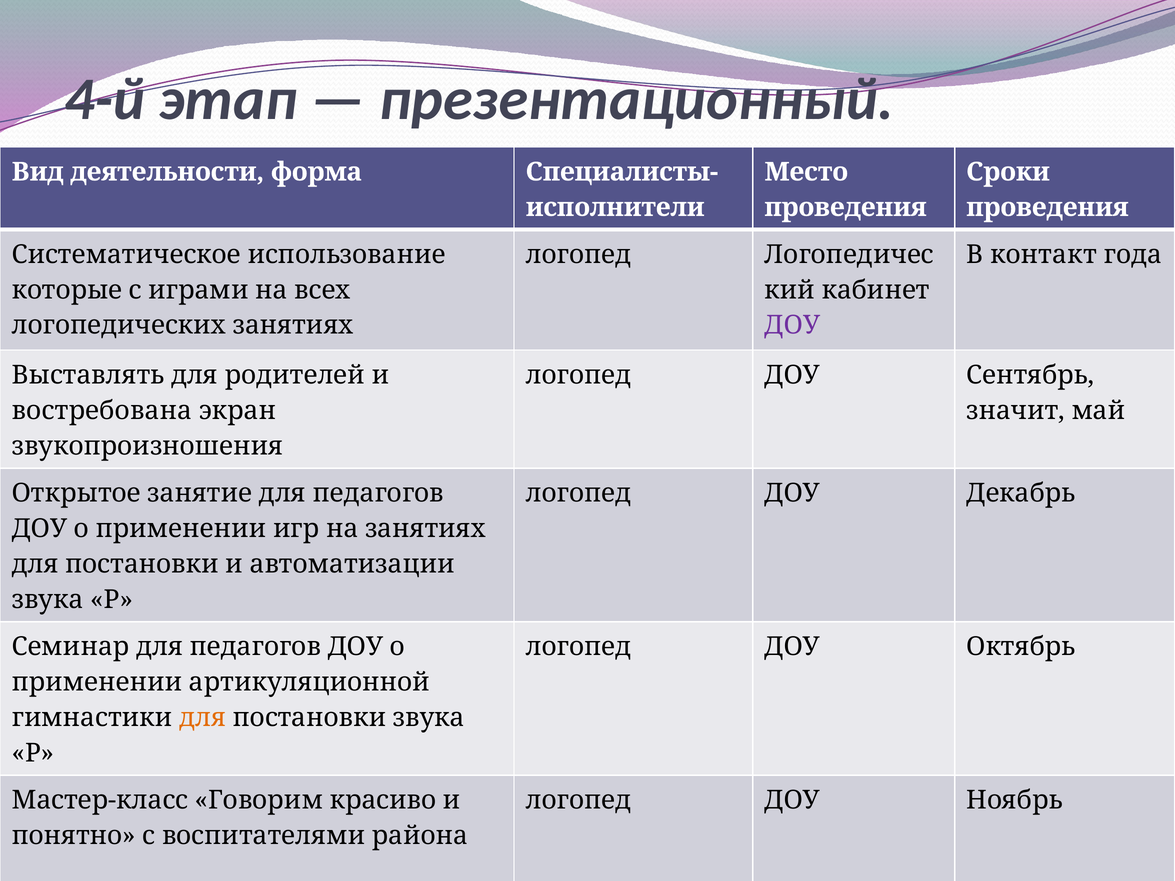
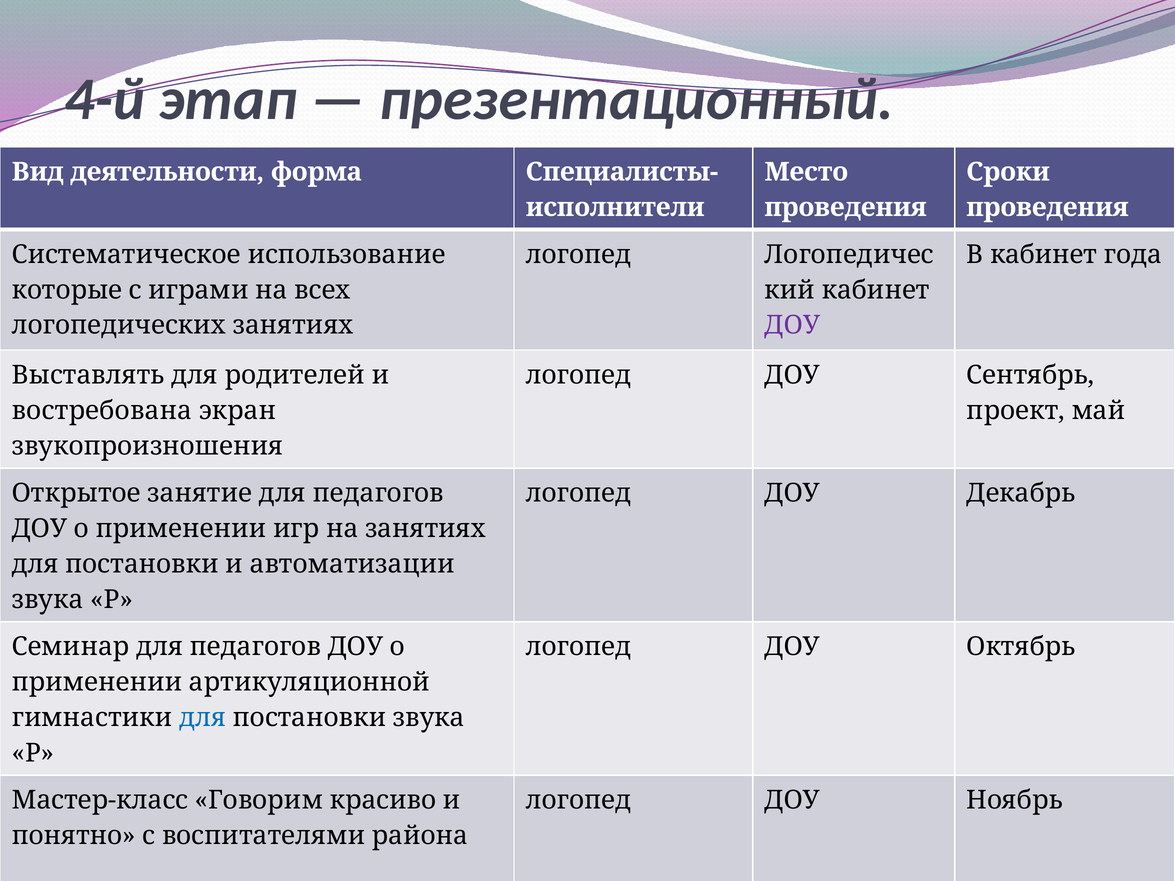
В контакт: контакт -> кабинет (1044, 255)
значит: значит -> проект (1016, 411)
для colour: orange -> blue (203, 718)
